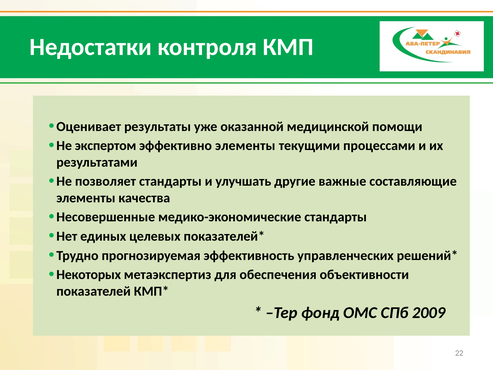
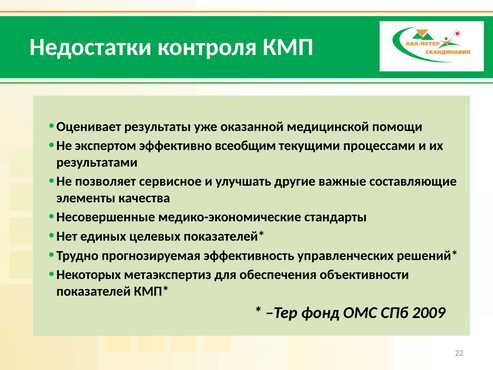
эффективно элементы: элементы -> всеобщим (245, 146)
позволяет стандарты: стандарты -> сервисное (170, 181)
